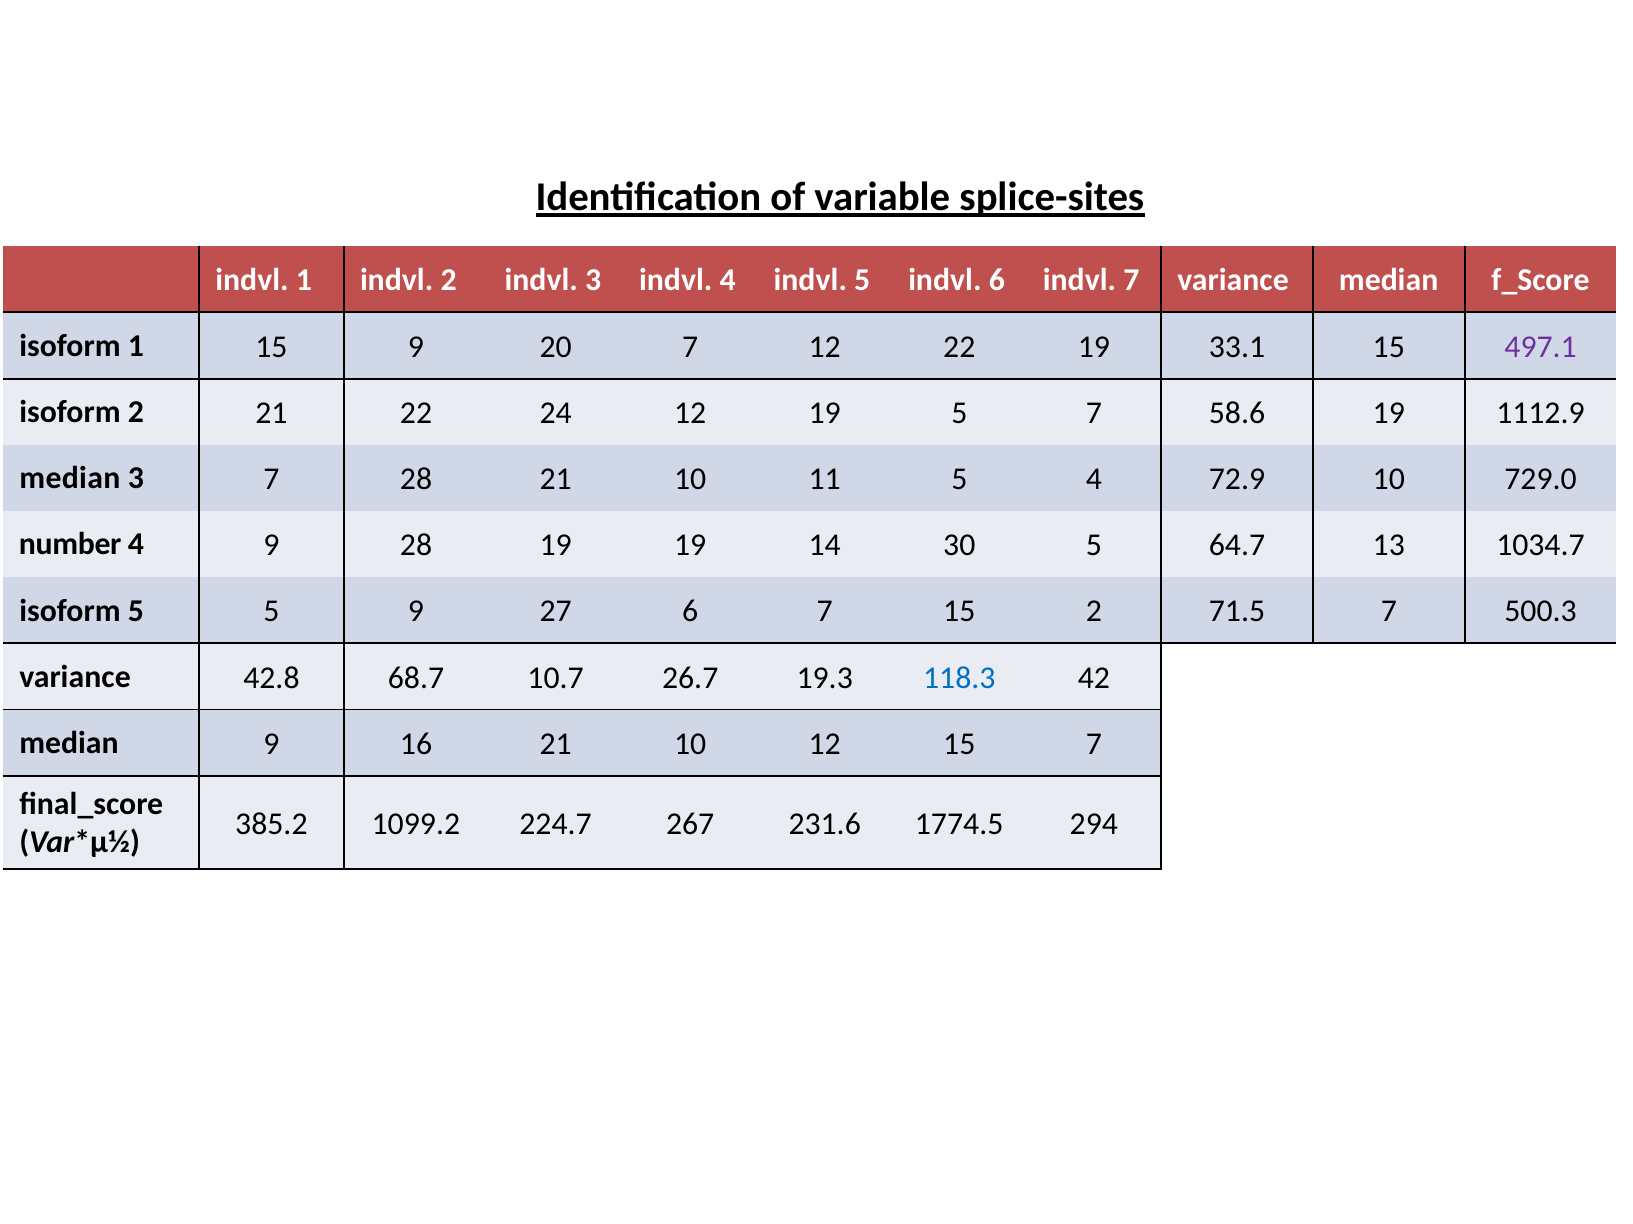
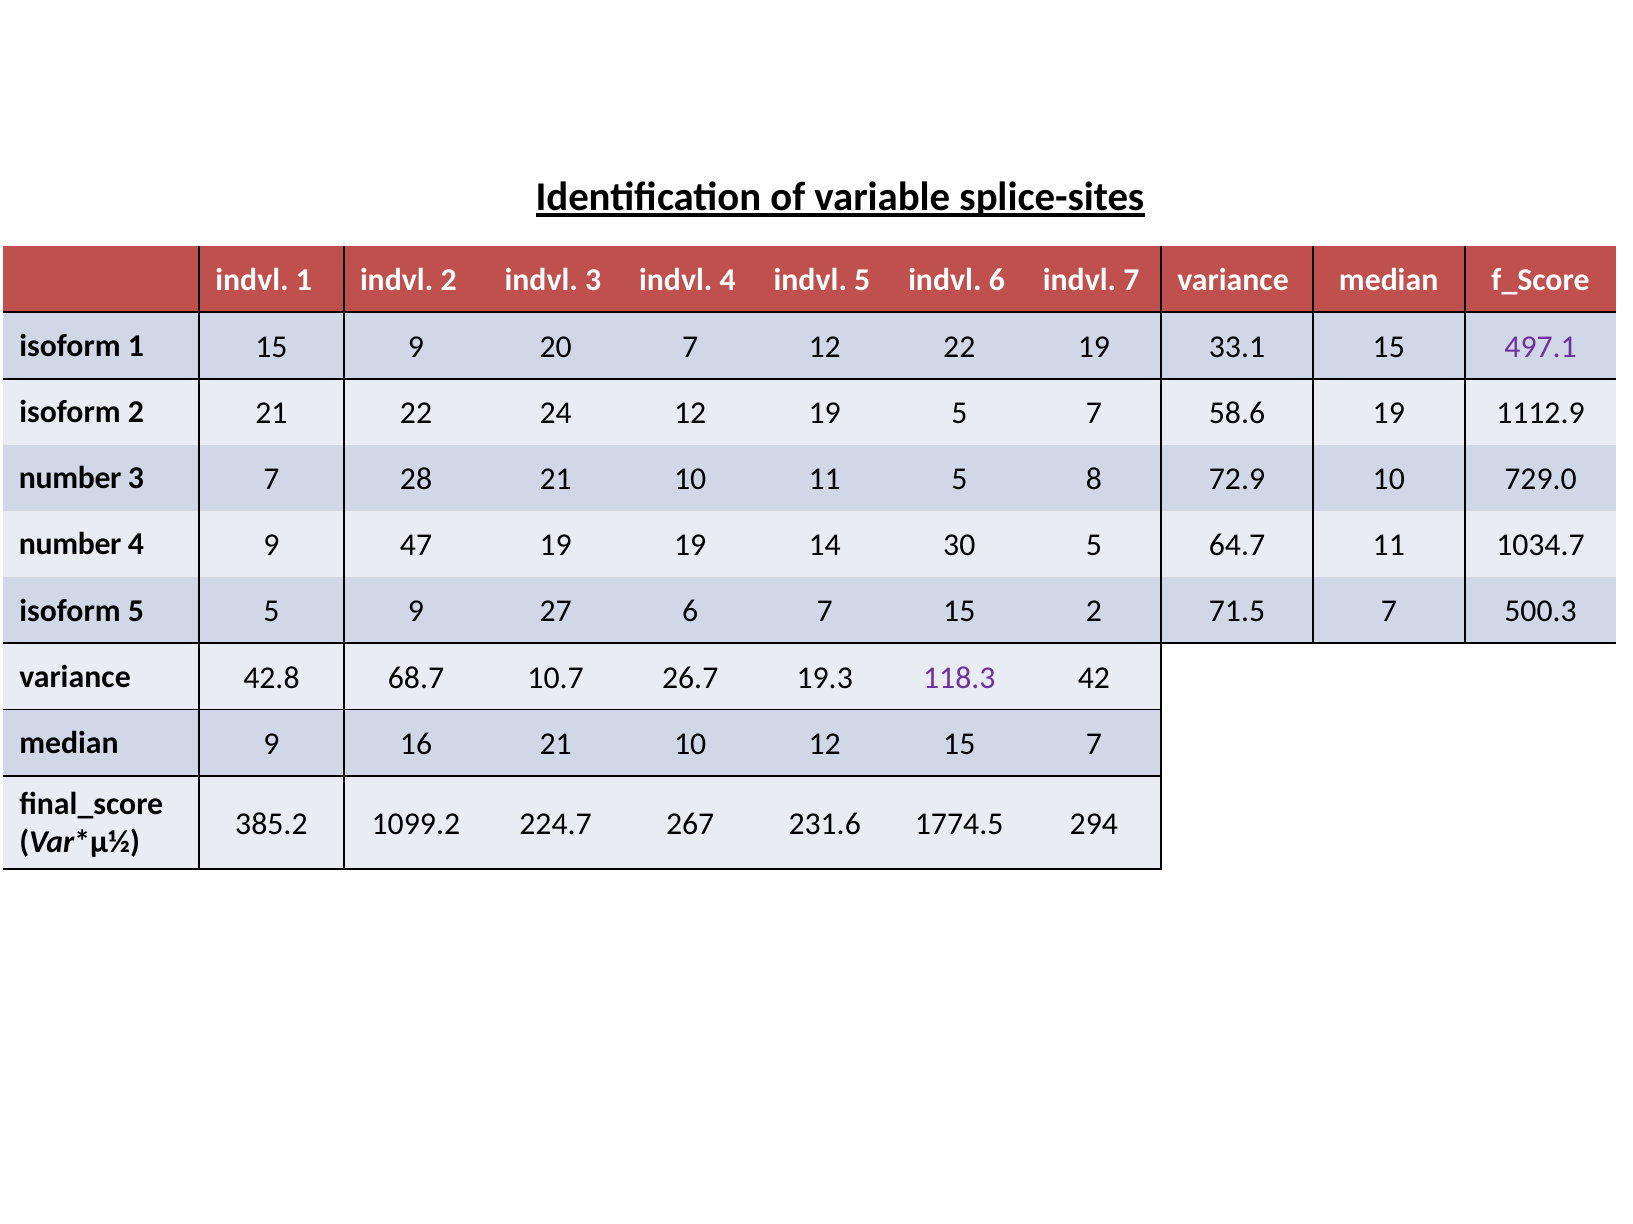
median: median -> number (70, 479)
5 4: 4 -> 8 (1094, 479)
9 28: 28 -> 47 (416, 546)
64.7 13: 13 -> 11 (1389, 546)
118.3 colour: blue -> purple (959, 678)
